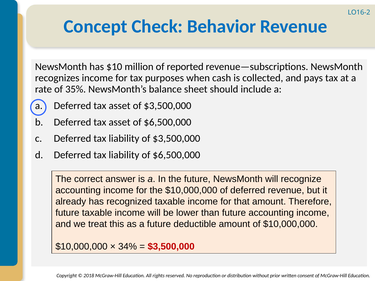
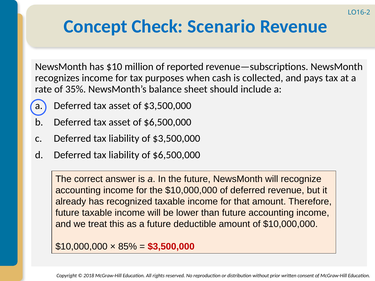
Behavior: Behavior -> Scenario (221, 26)
34%: 34% -> 85% (128, 247)
